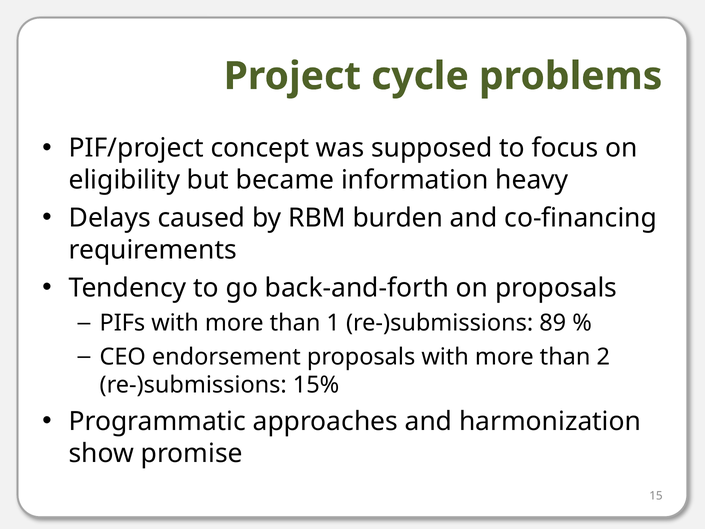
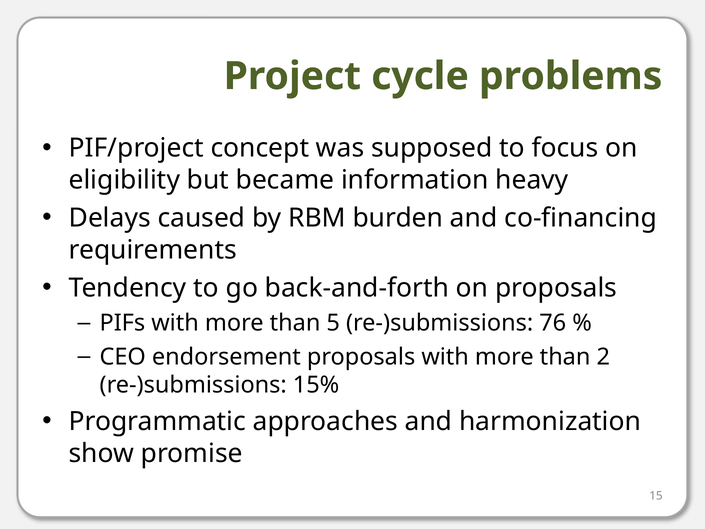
1: 1 -> 5 (333, 323)
89: 89 -> 76 (553, 323)
